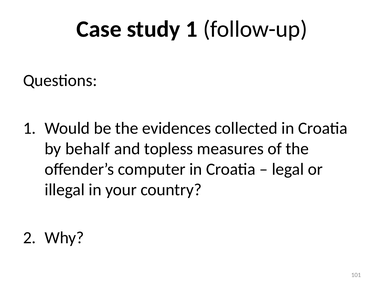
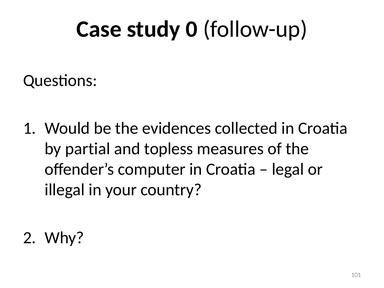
study 1: 1 -> 0 (192, 29)
behalf: behalf -> partial (88, 149)
